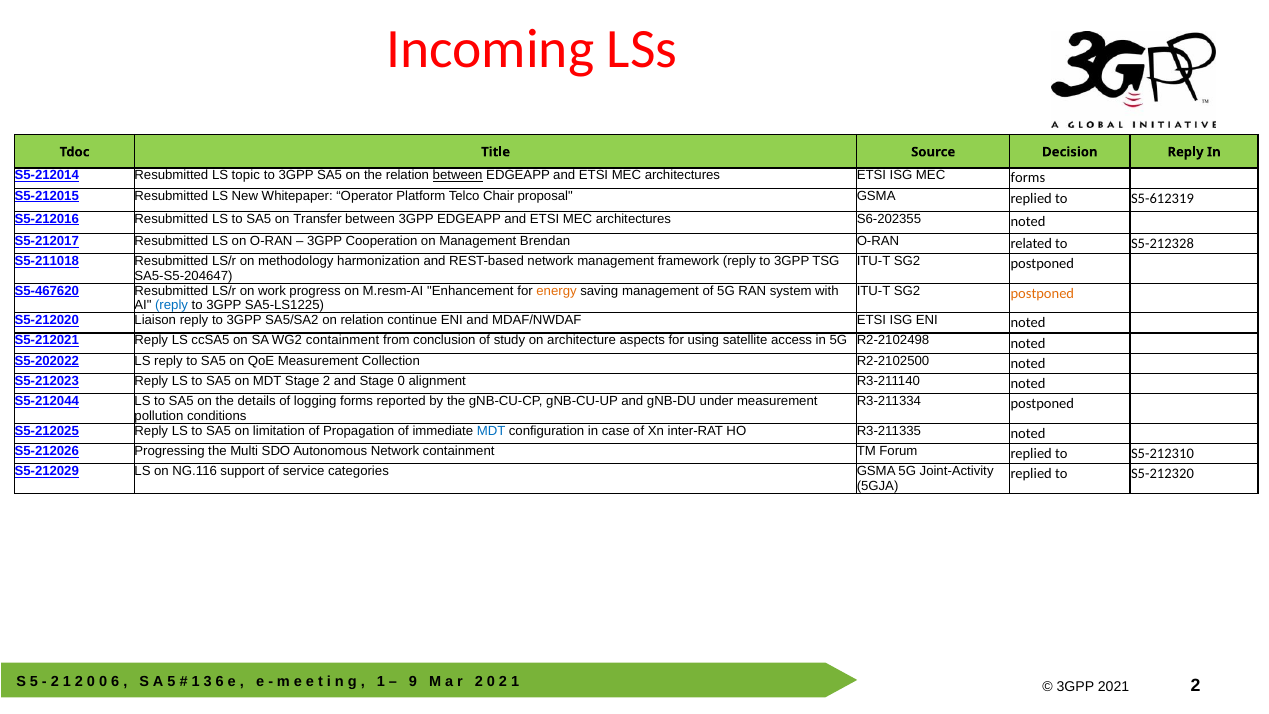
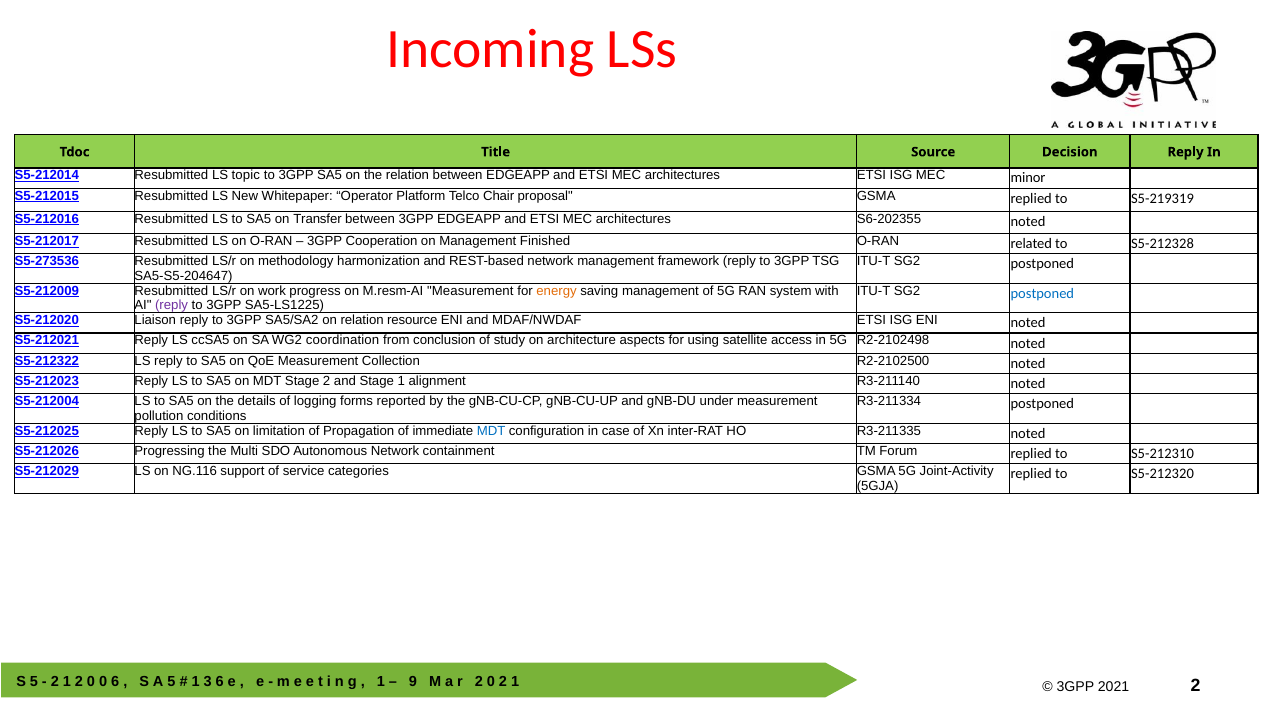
between underline: present -> none (458, 176)
MEC forms: forms -> minor (1028, 178)
S5-612319: S5-612319 -> S5-219319 (1162, 198)
Brendan: Brendan -> Finished (545, 241)
S5-211018: S5-211018 -> S5-273536 (47, 261)
S5-467620: S5-467620 -> S5-212009 (47, 291)
M.resm-AI Enhancement: Enhancement -> Measurement (470, 291)
postponed colour: orange -> blue (1042, 293)
reply colour: blue -> purple (172, 305)
continue: continue -> resource (412, 320)
WG2 containment: containment -> coordination (343, 341)
S5-202022: S5-202022 -> S5-212322 (47, 361)
Stage 0: 0 -> 1 (401, 381)
S5-212044: S5-212044 -> S5-212004 (47, 401)
